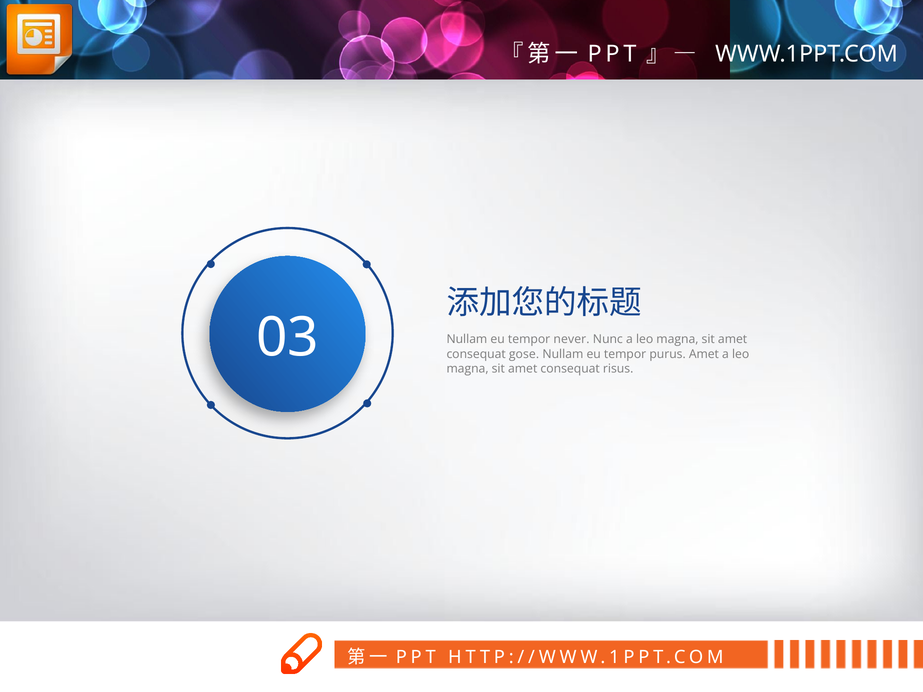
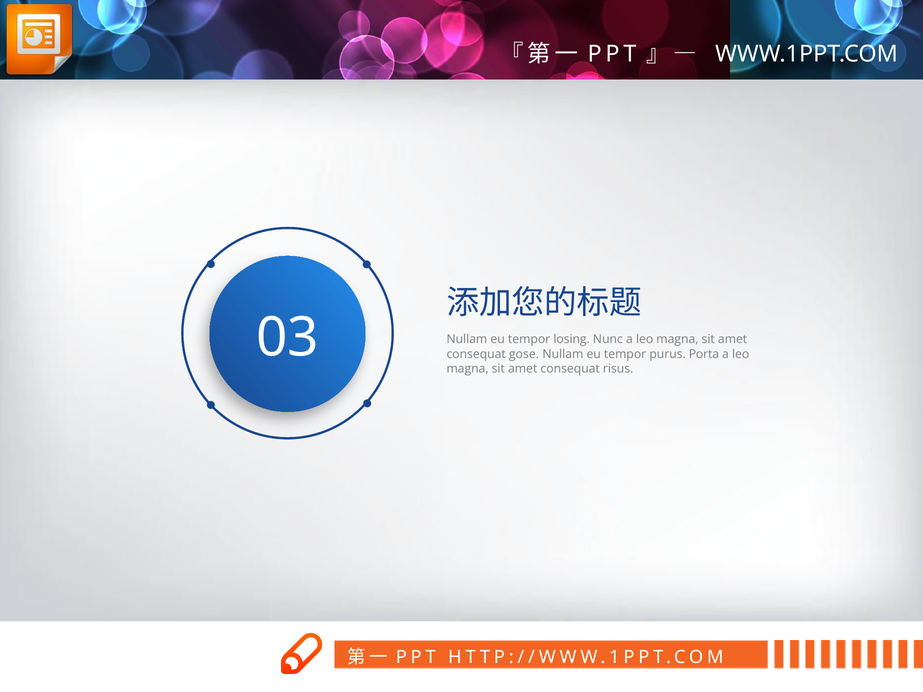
never: never -> losing (572, 340)
purus Amet: Amet -> Porta (704, 354)
